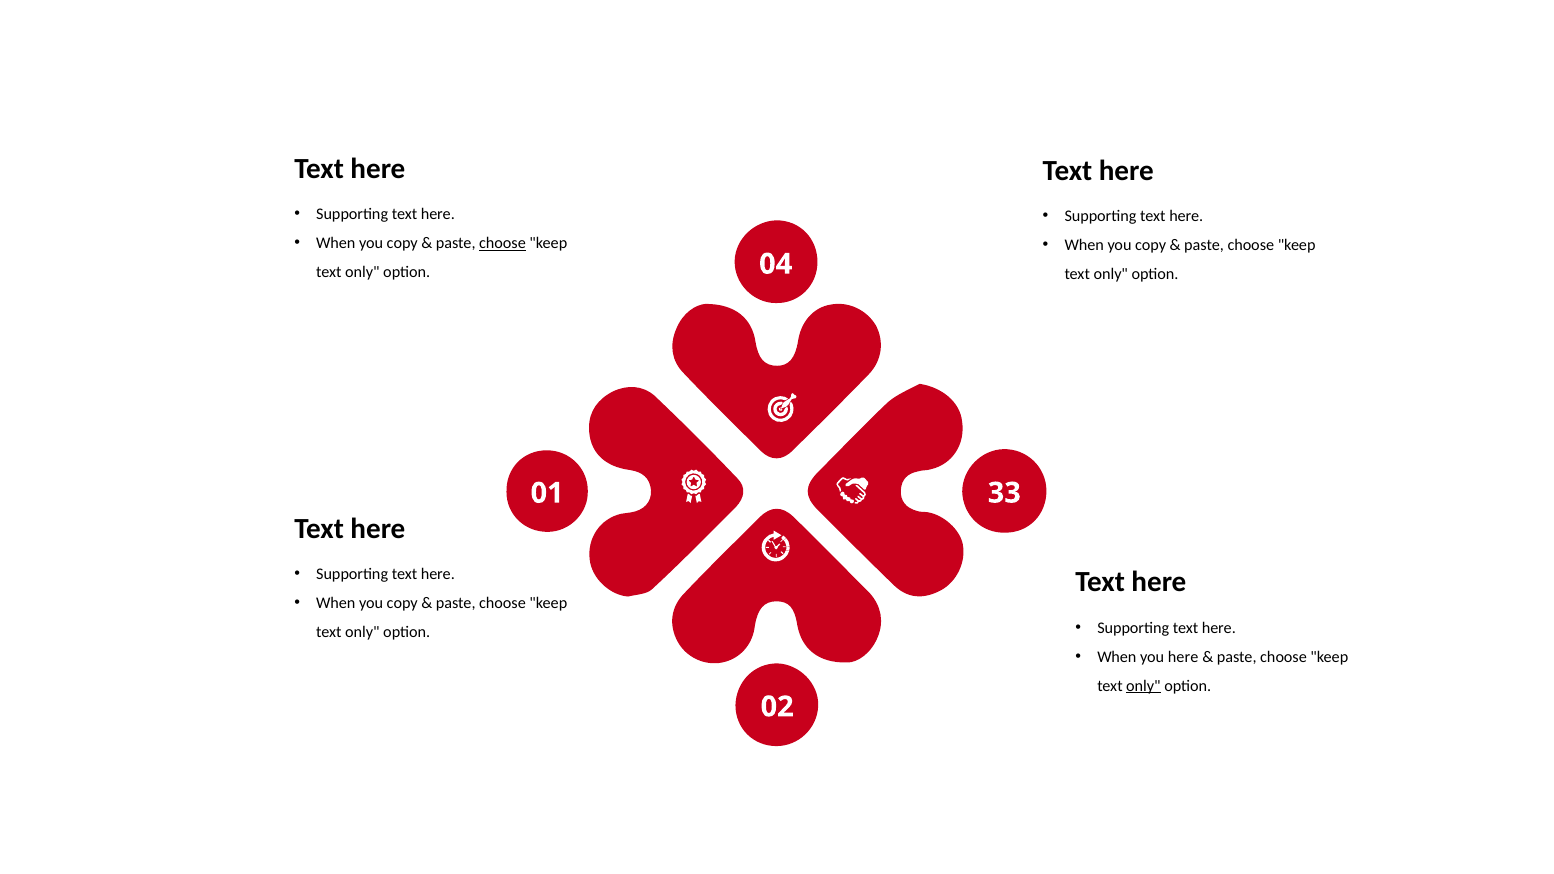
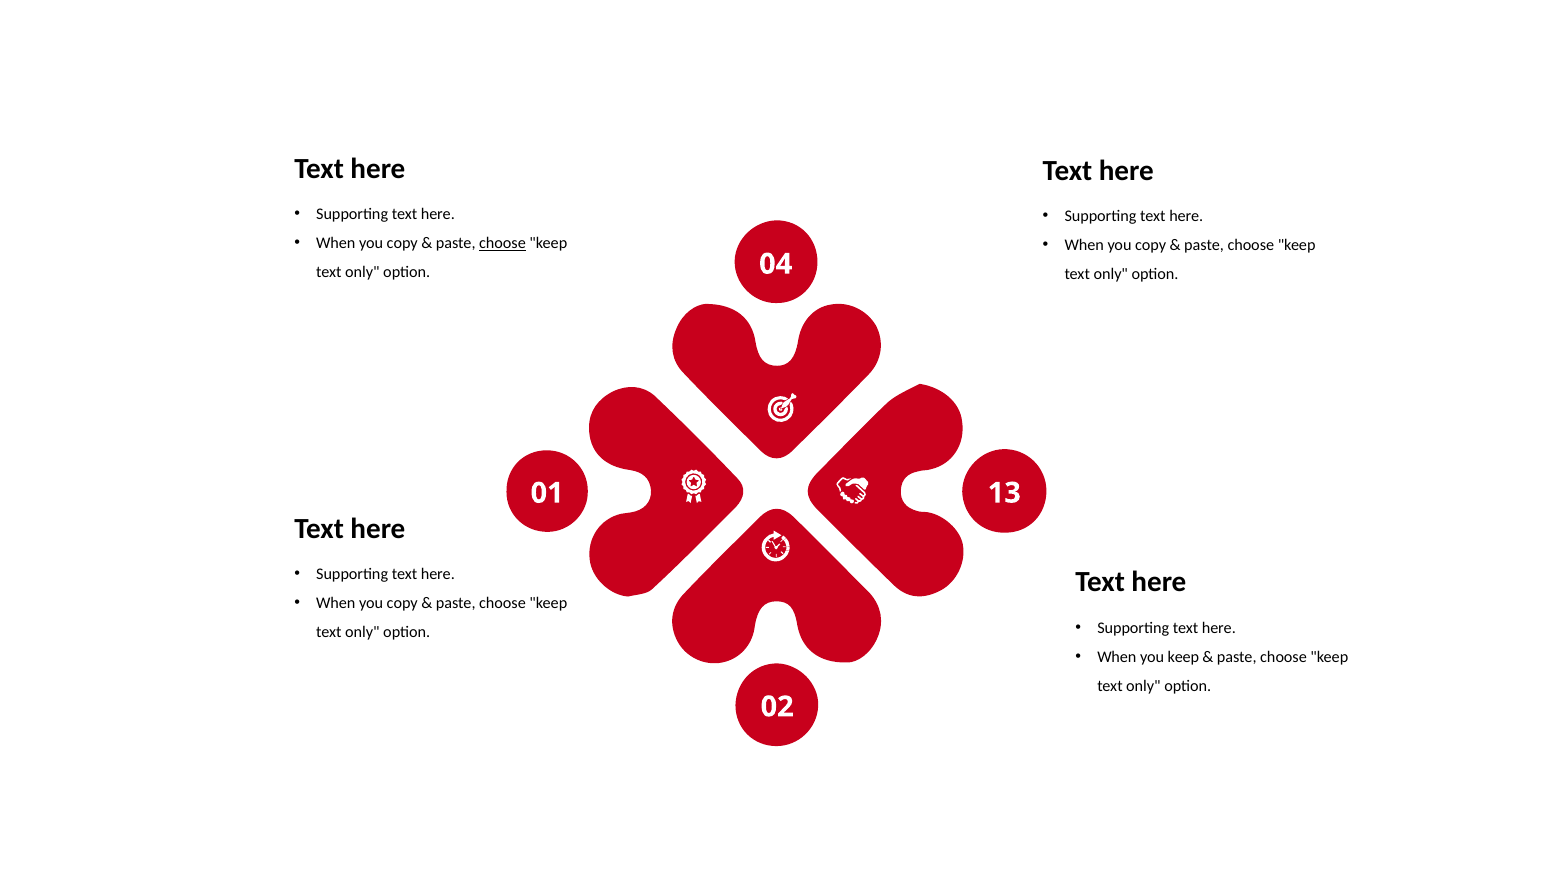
33: 33 -> 13 (1004, 493)
you here: here -> keep (1183, 657)
only underline: present -> none (1143, 686)
